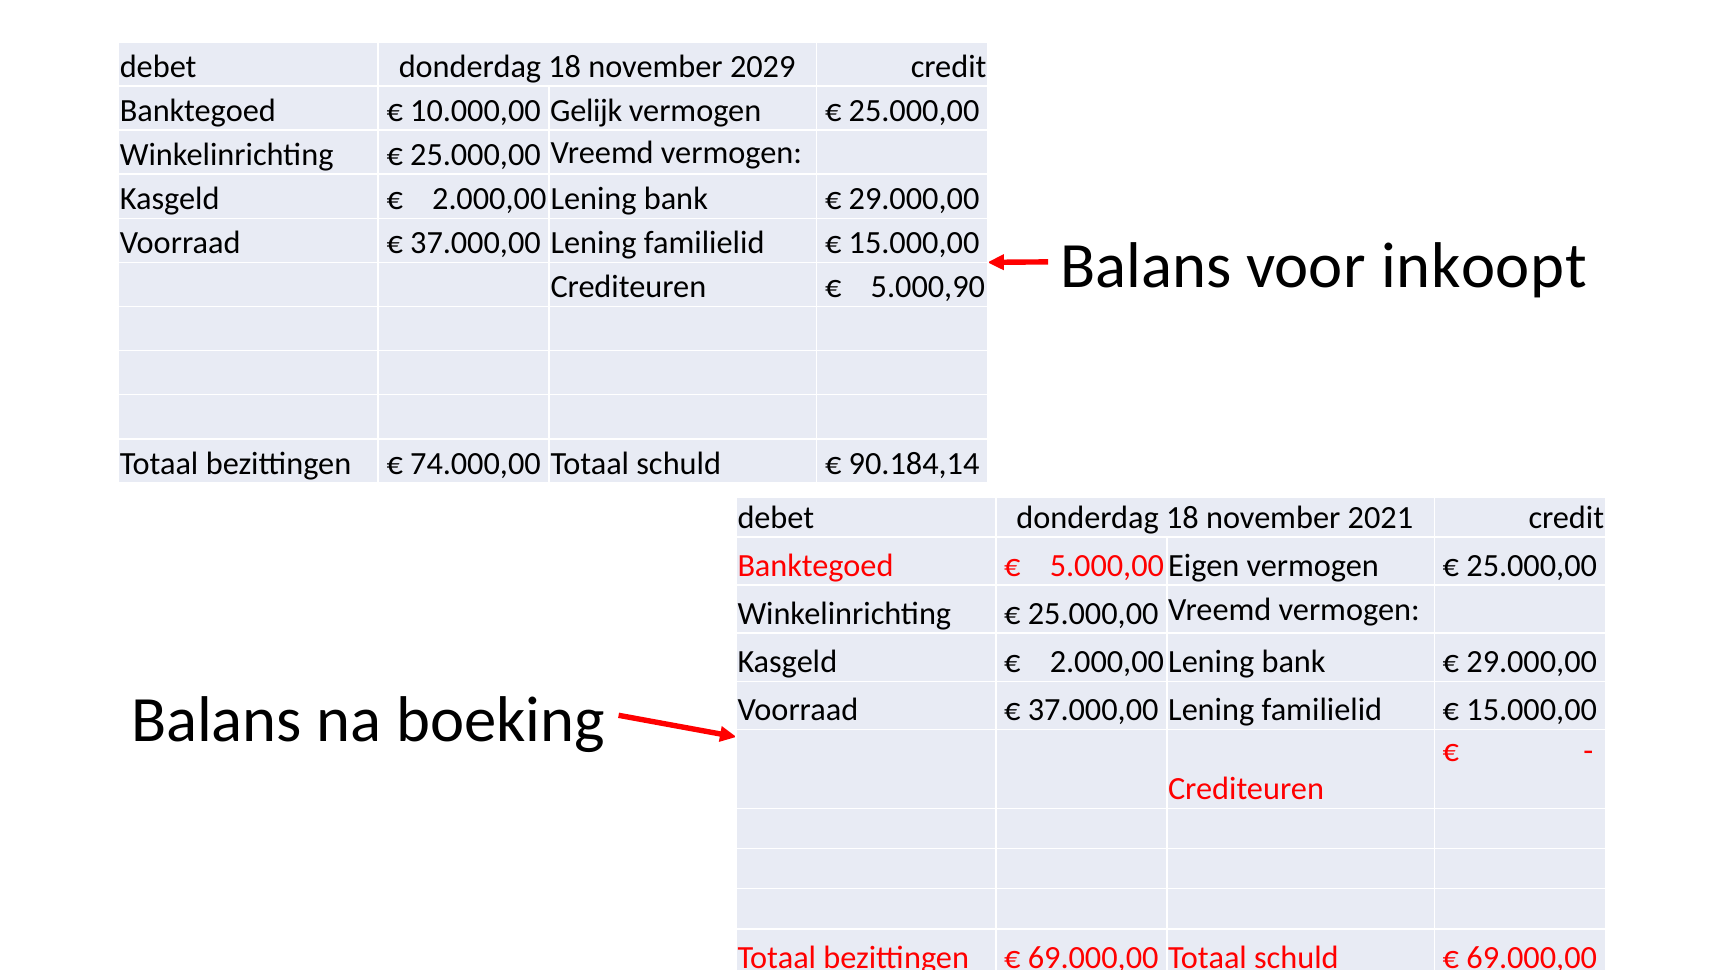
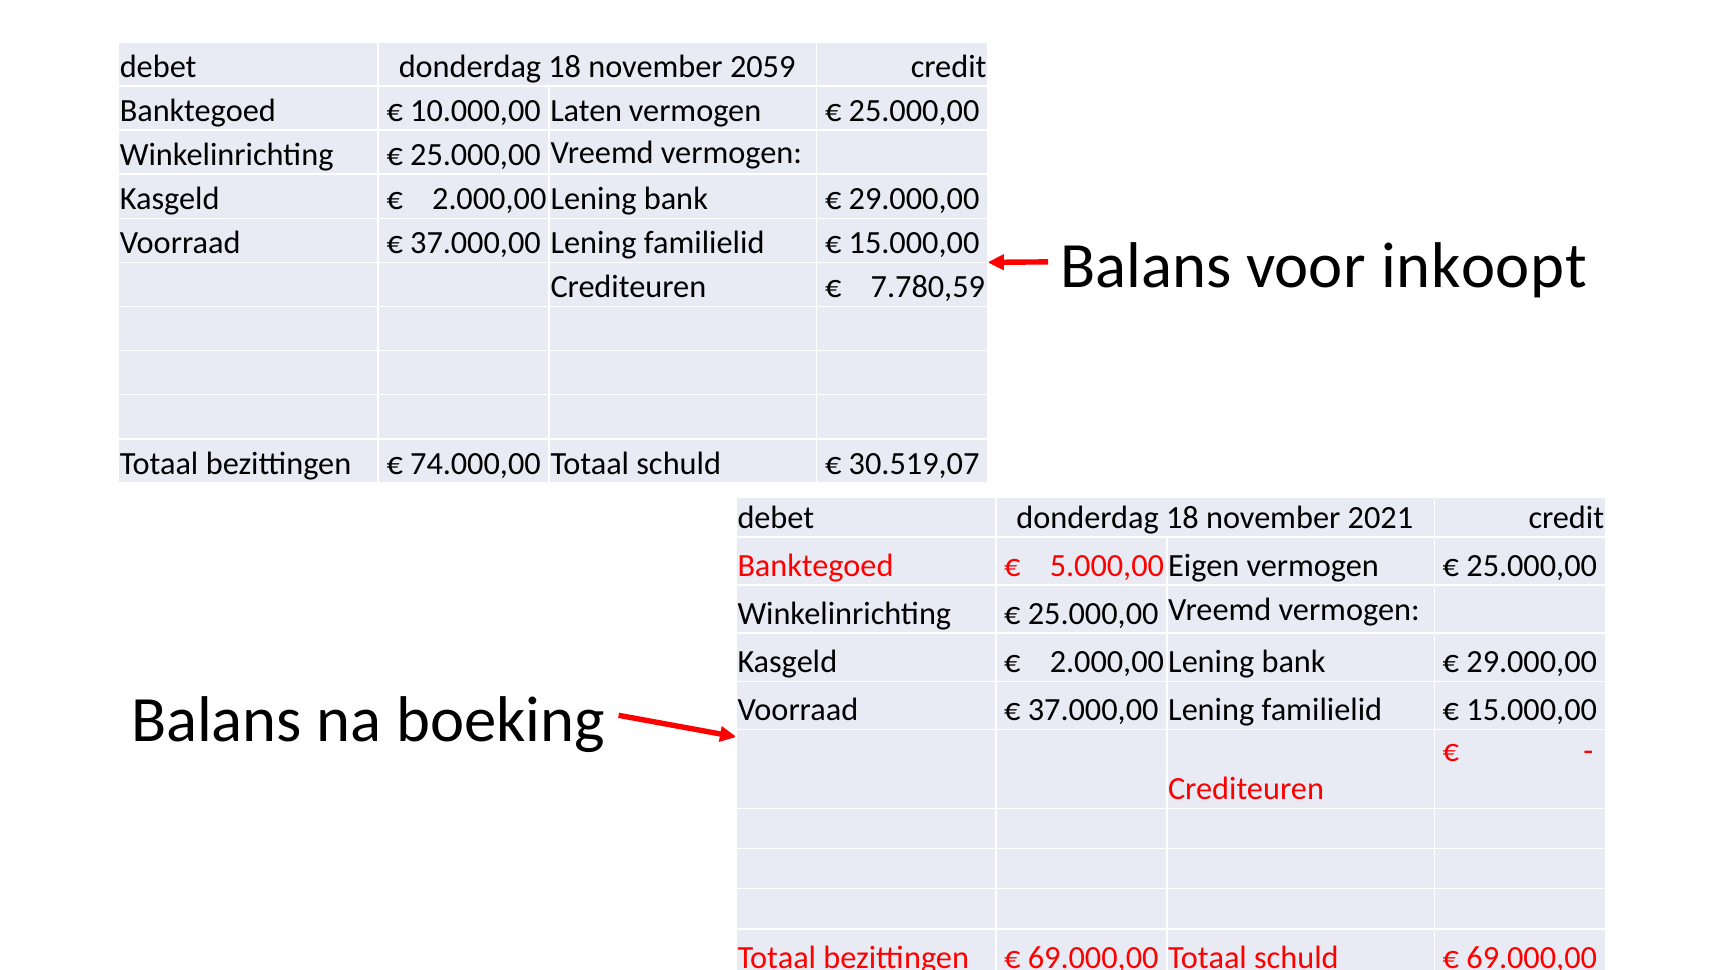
2029: 2029 -> 2059 (763, 67)
Gelijk: Gelijk -> Laten (586, 111)
5.000,90: 5.000,90 -> 7.780,59 (928, 287)
90.184,14: 90.184,14 -> 30.519,07 (914, 463)
